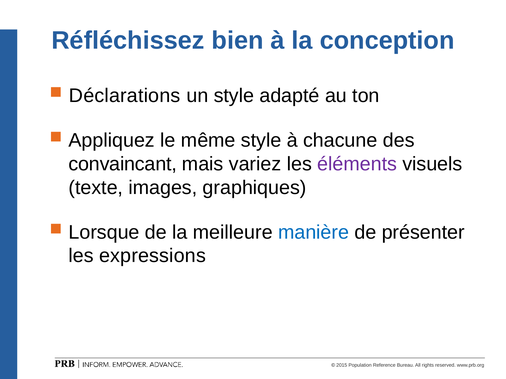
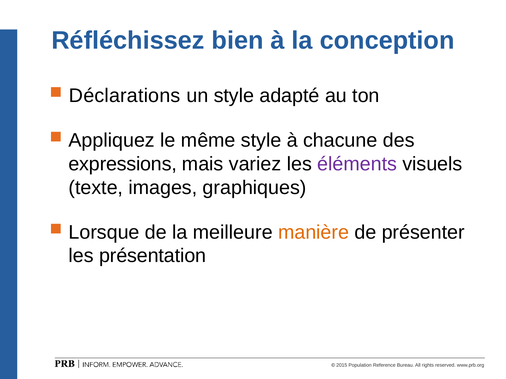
convaincant: convaincant -> expressions (123, 164)
manière colour: blue -> orange (314, 232)
expressions: expressions -> présentation (153, 256)
